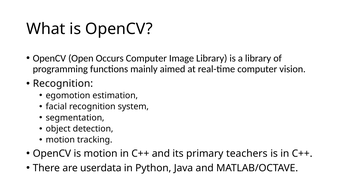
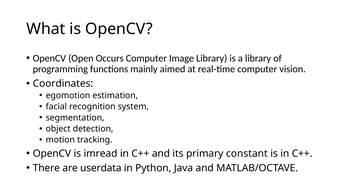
Recognition: Recognition -> Coordinates (63, 84)
is motion: motion -> imread (101, 154)
teachers: teachers -> constant (247, 154)
